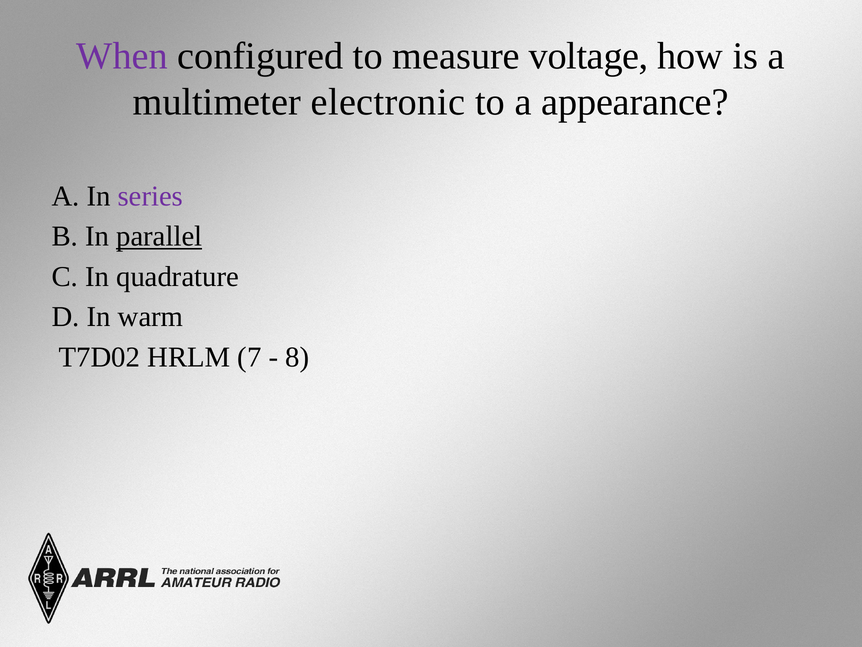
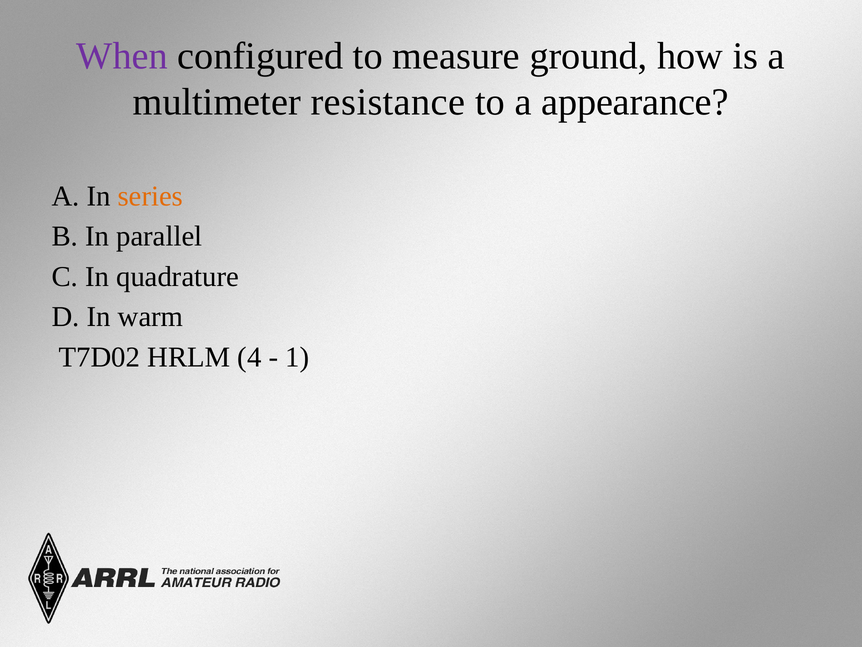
voltage: voltage -> ground (589, 56)
electronic: electronic -> resistance (388, 102)
series colour: purple -> orange (150, 196)
parallel underline: present -> none (159, 236)
7: 7 -> 4 (249, 357)
8: 8 -> 1 (297, 357)
